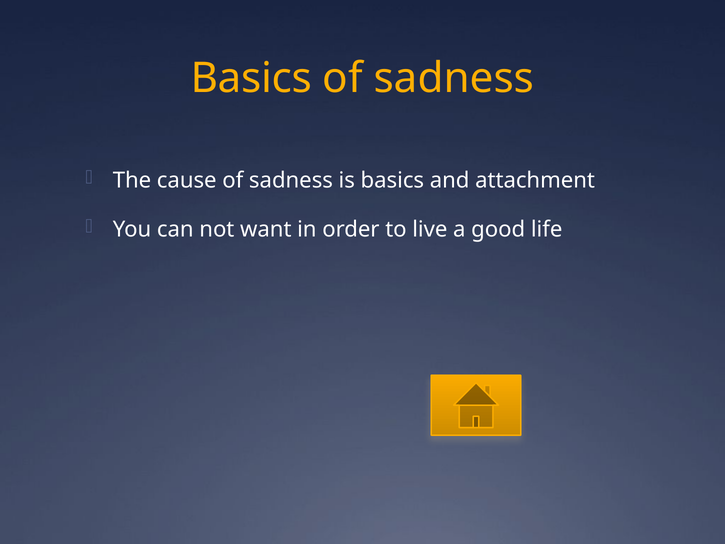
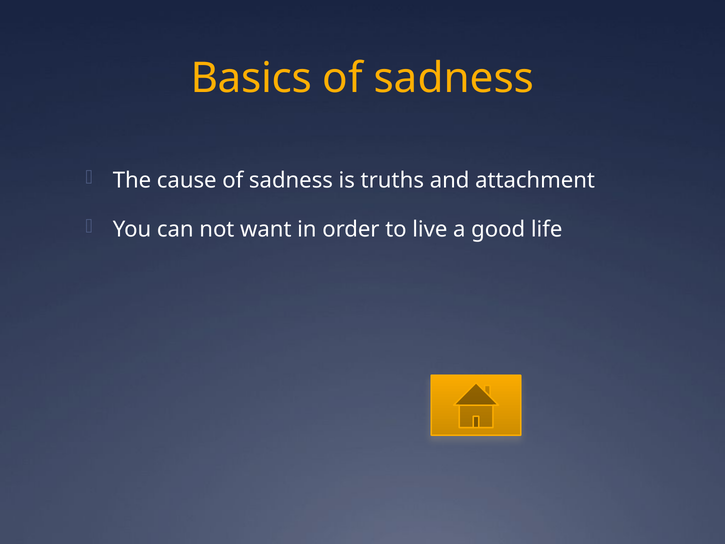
is basics: basics -> truths (392, 181)
